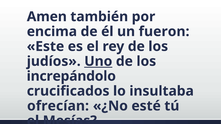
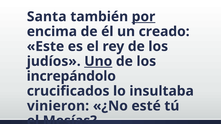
Amen: Amen -> Santa (47, 17)
por underline: none -> present (143, 17)
fueron: fueron -> creado (164, 32)
ofrecían: ofrecían -> vinieron (58, 106)
